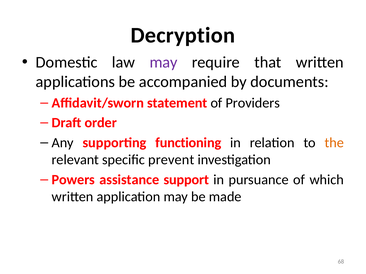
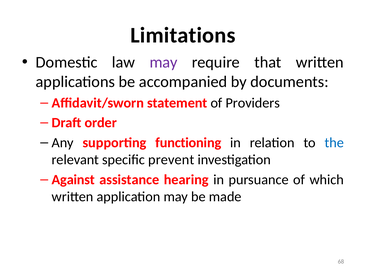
Decryption: Decryption -> Limitations (183, 35)
the colour: orange -> blue (334, 143)
Powers: Powers -> Against (73, 180)
support: support -> hearing (186, 180)
